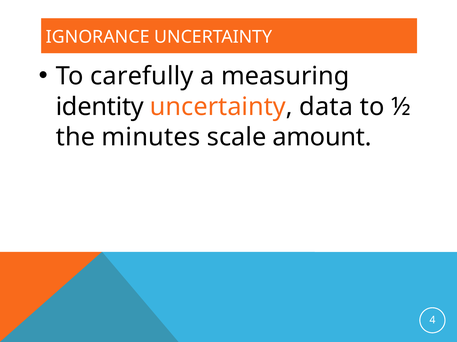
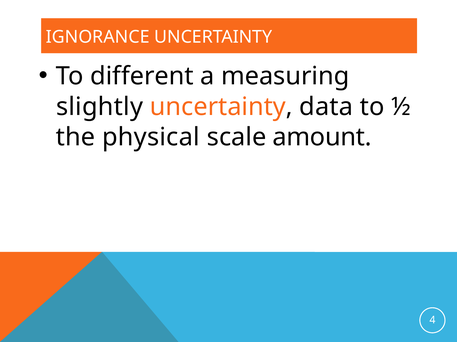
carefully: carefully -> different (142, 76)
identity: identity -> slightly (100, 107)
minutes: minutes -> physical (151, 137)
